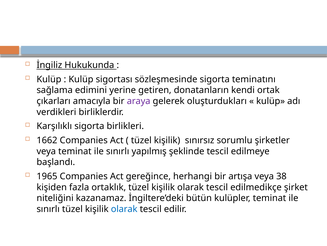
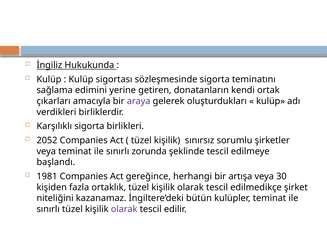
1662: 1662 -> 2052 (47, 140)
yapılmış: yapılmış -> zorunda (149, 151)
1965: 1965 -> 1981 (47, 176)
38: 38 -> 30 (281, 176)
olarak colour: blue -> purple (124, 208)
